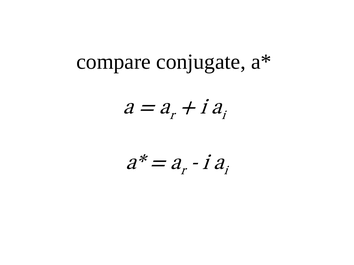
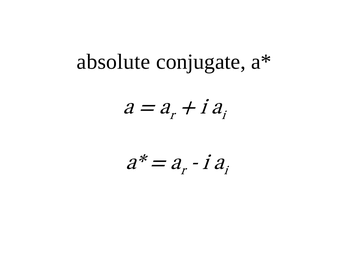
compare: compare -> absolute (113, 62)
